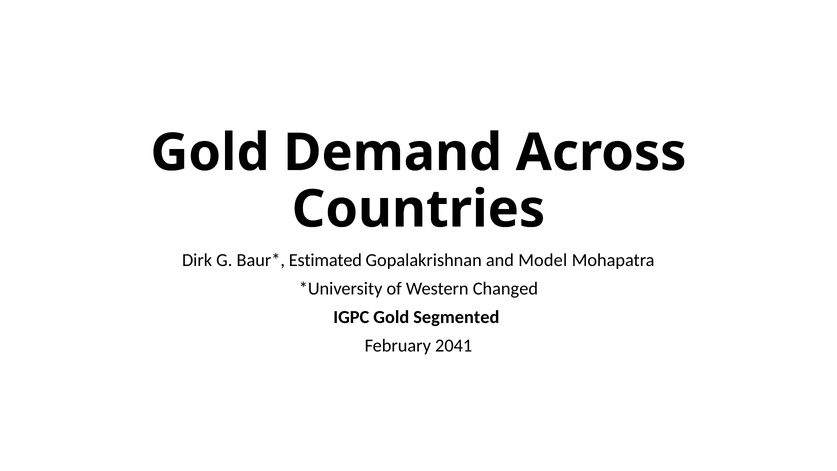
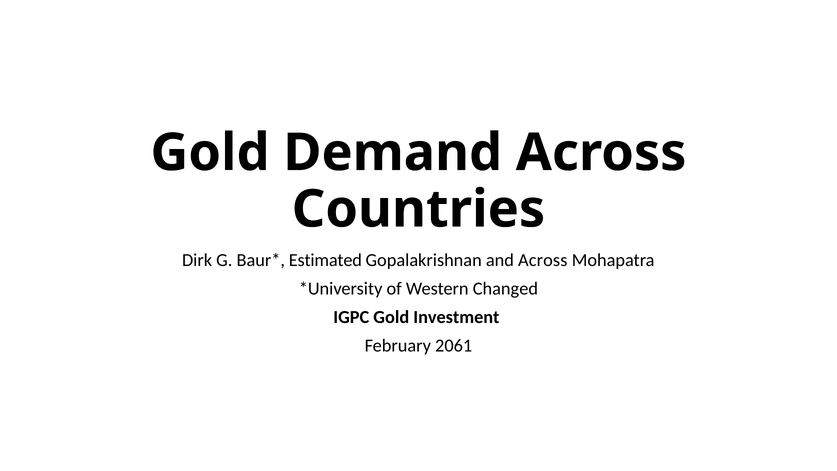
and Model: Model -> Across (543, 260)
Segmented: Segmented -> Investment (456, 317)
2041: 2041 -> 2061 (454, 346)
